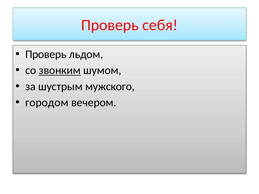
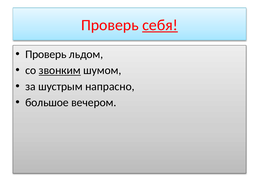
себя underline: none -> present (160, 25)
мужского: мужского -> напрасно (110, 87)
городом: городом -> большое (47, 103)
